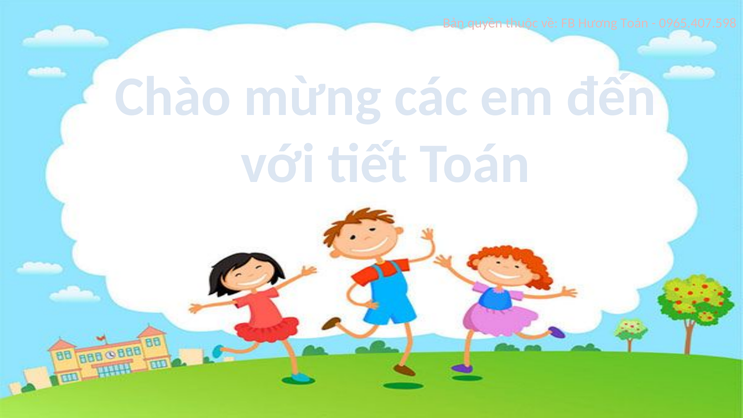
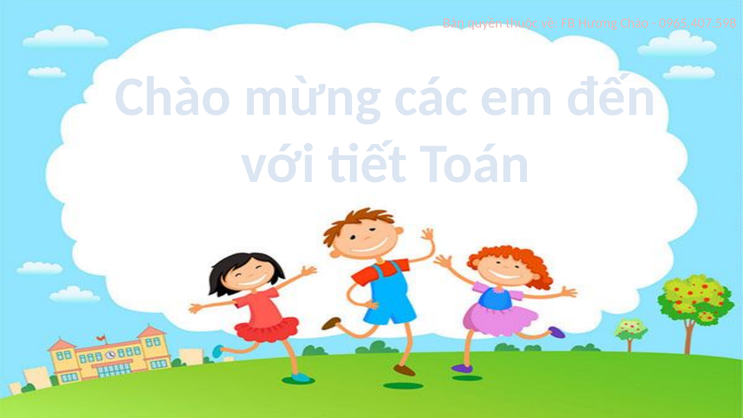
Hương Toán: Toán -> Chào (634, 23)
